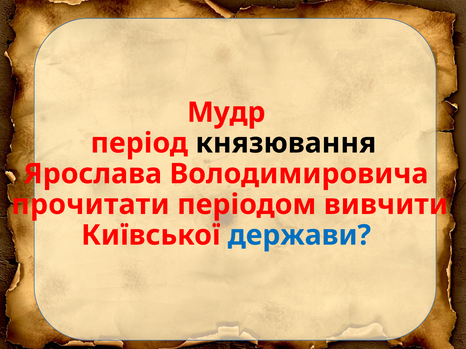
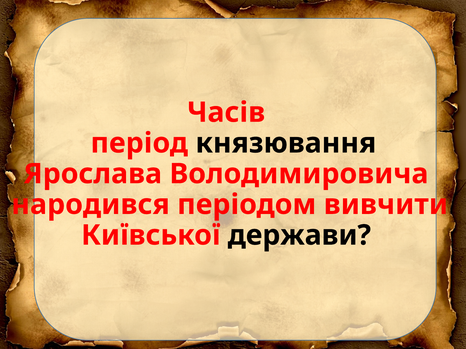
Мудр: Мудр -> Часів (226, 113)
прочитати: прочитати -> народився (90, 205)
держави colour: blue -> black (299, 236)
